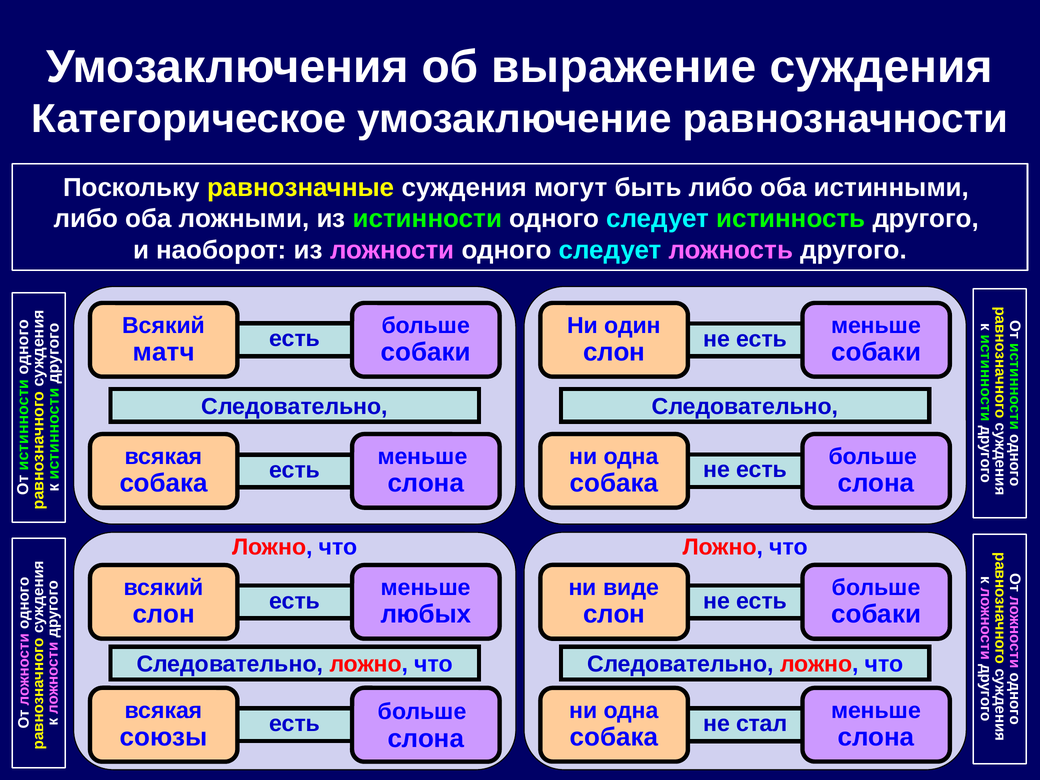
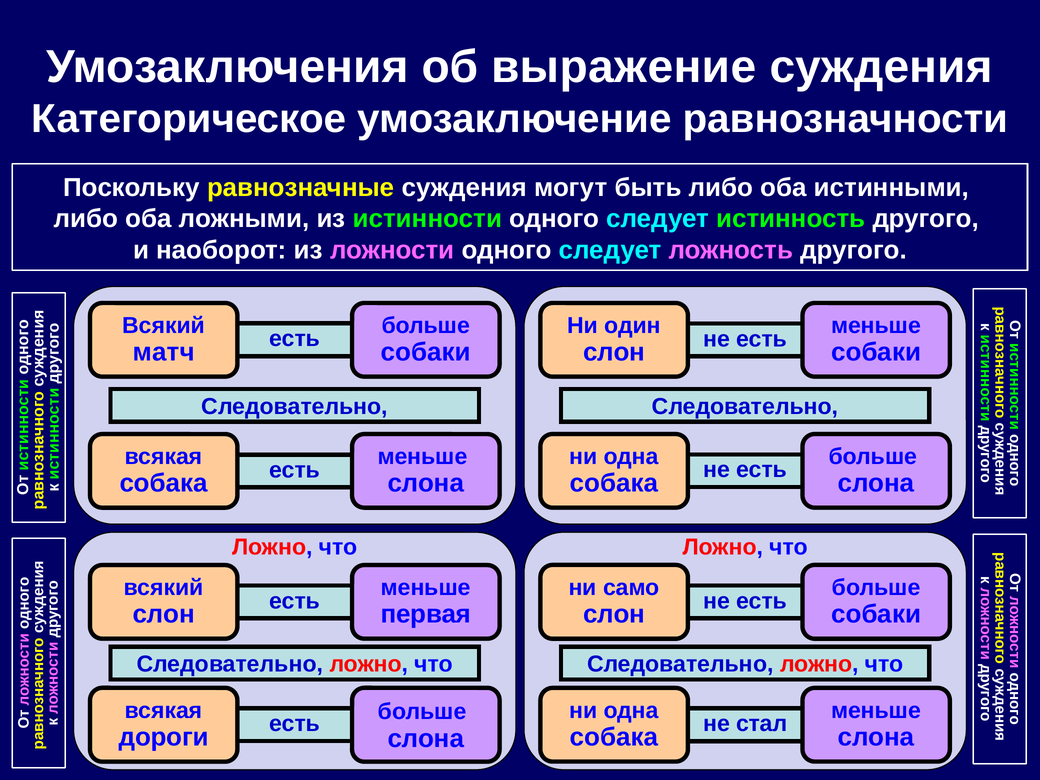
виде: виде -> само (631, 588)
любых: любых -> первая (426, 614)
союзы: союзы -> дороги (164, 737)
